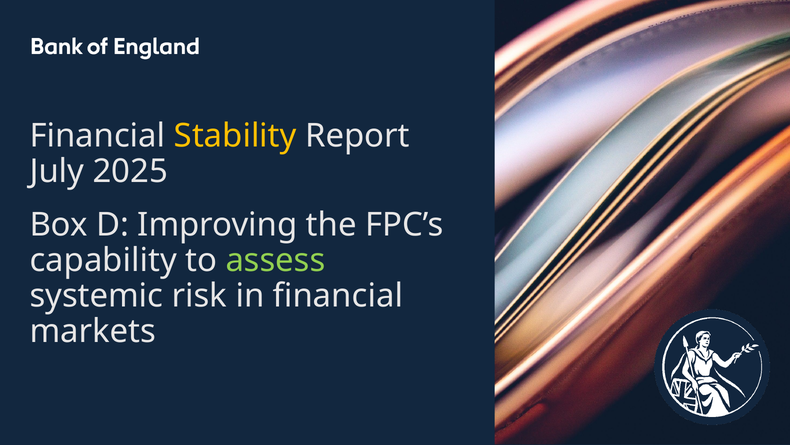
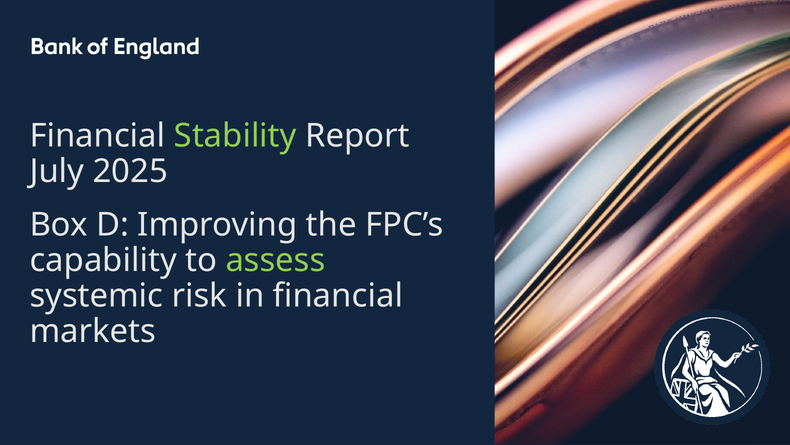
Stability colour: yellow -> light green (235, 136)
